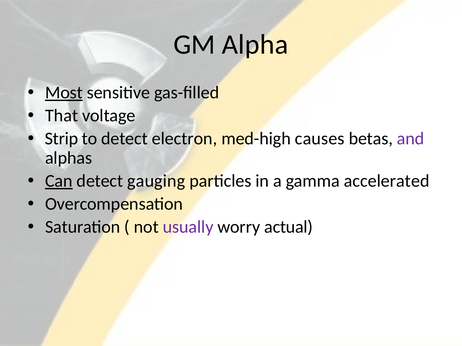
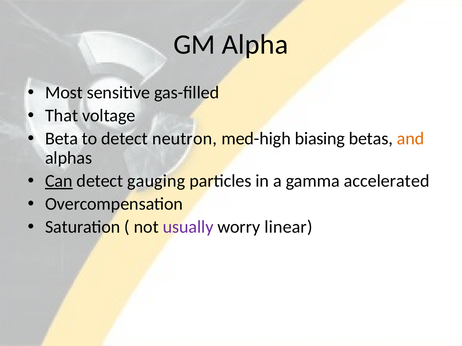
Most underline: present -> none (64, 93)
Strip: Strip -> Beta (62, 139)
electron: electron -> neutron (184, 139)
causes: causes -> biasing (320, 139)
and colour: purple -> orange (411, 139)
actual: actual -> linear (288, 227)
